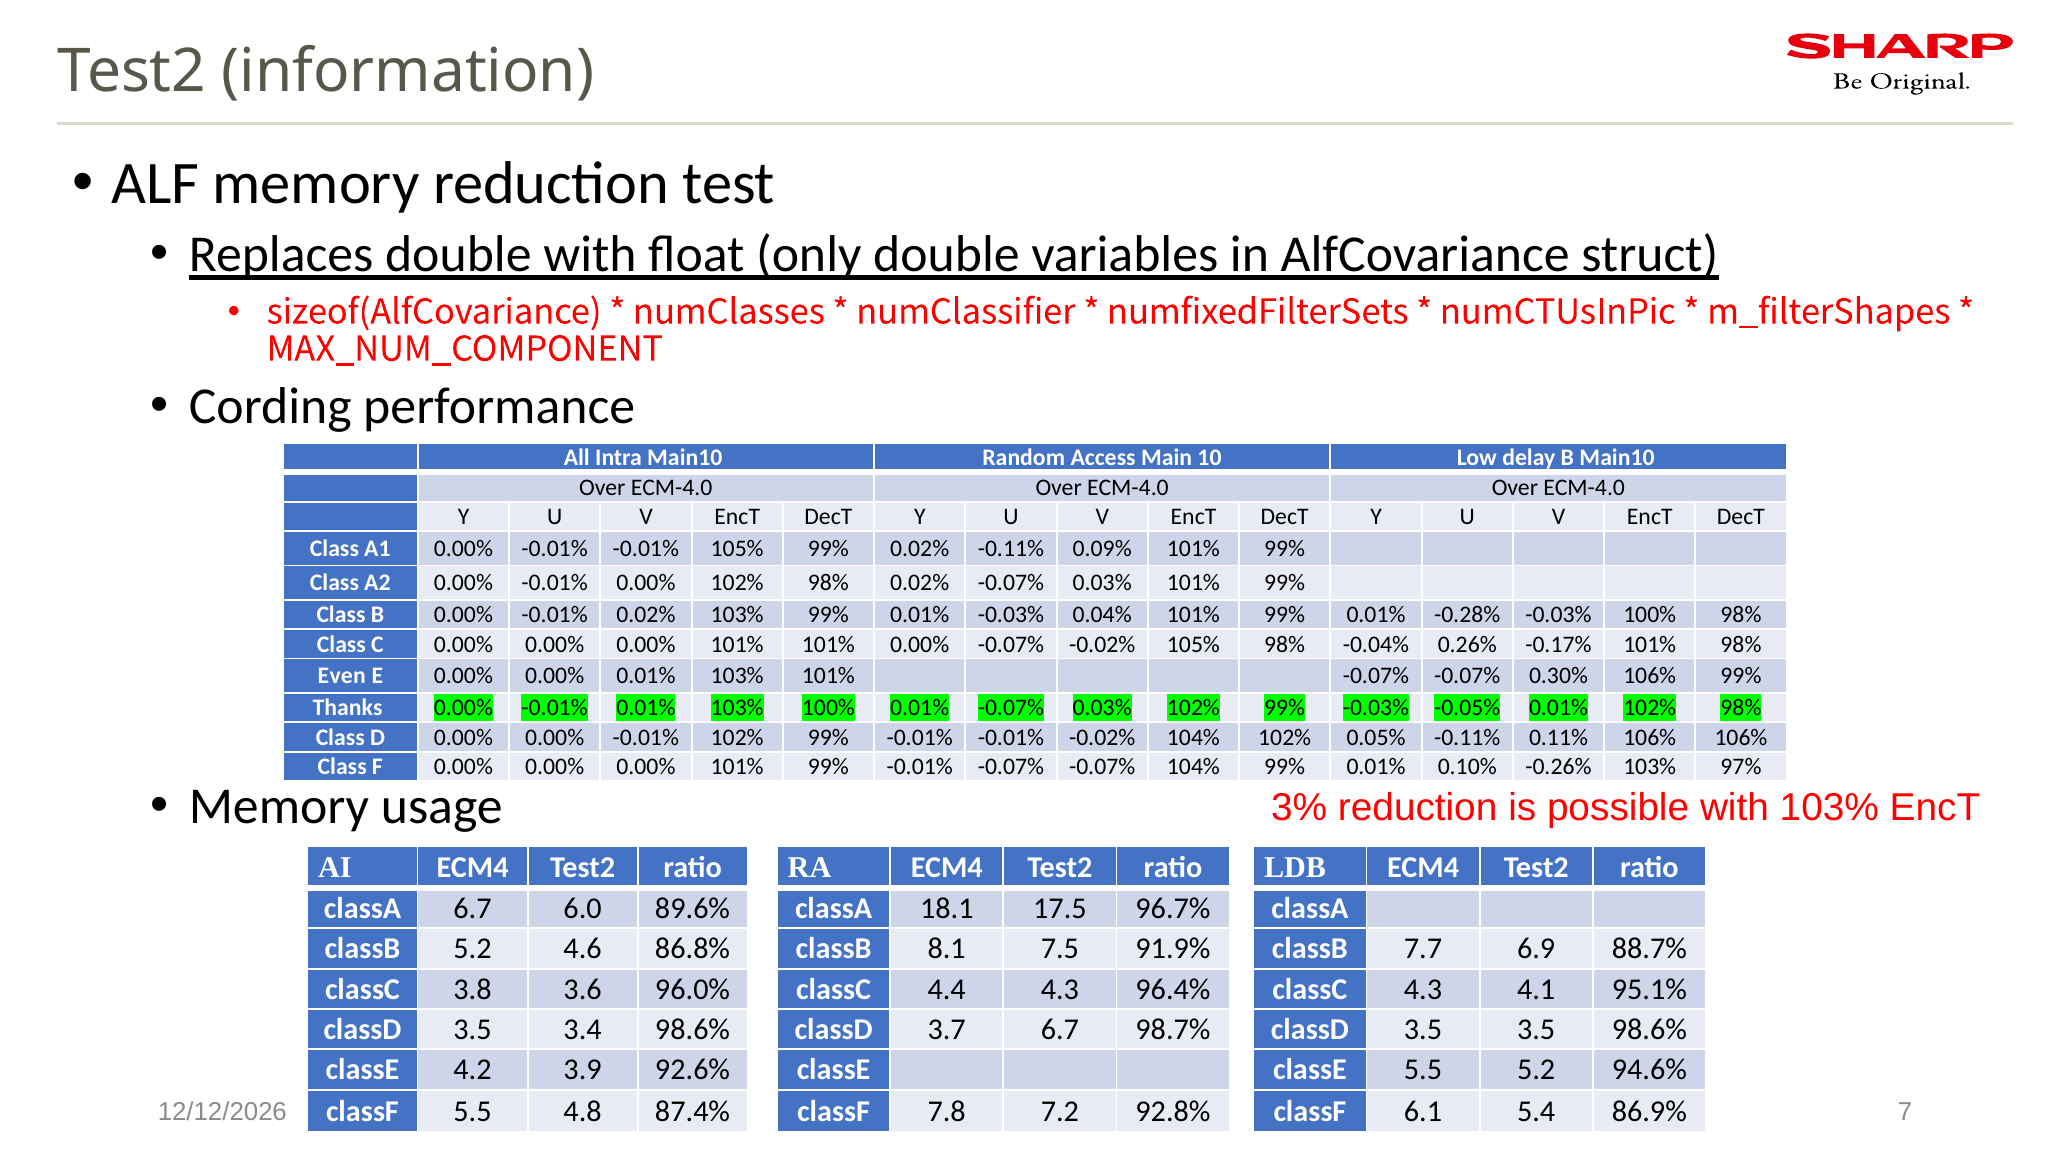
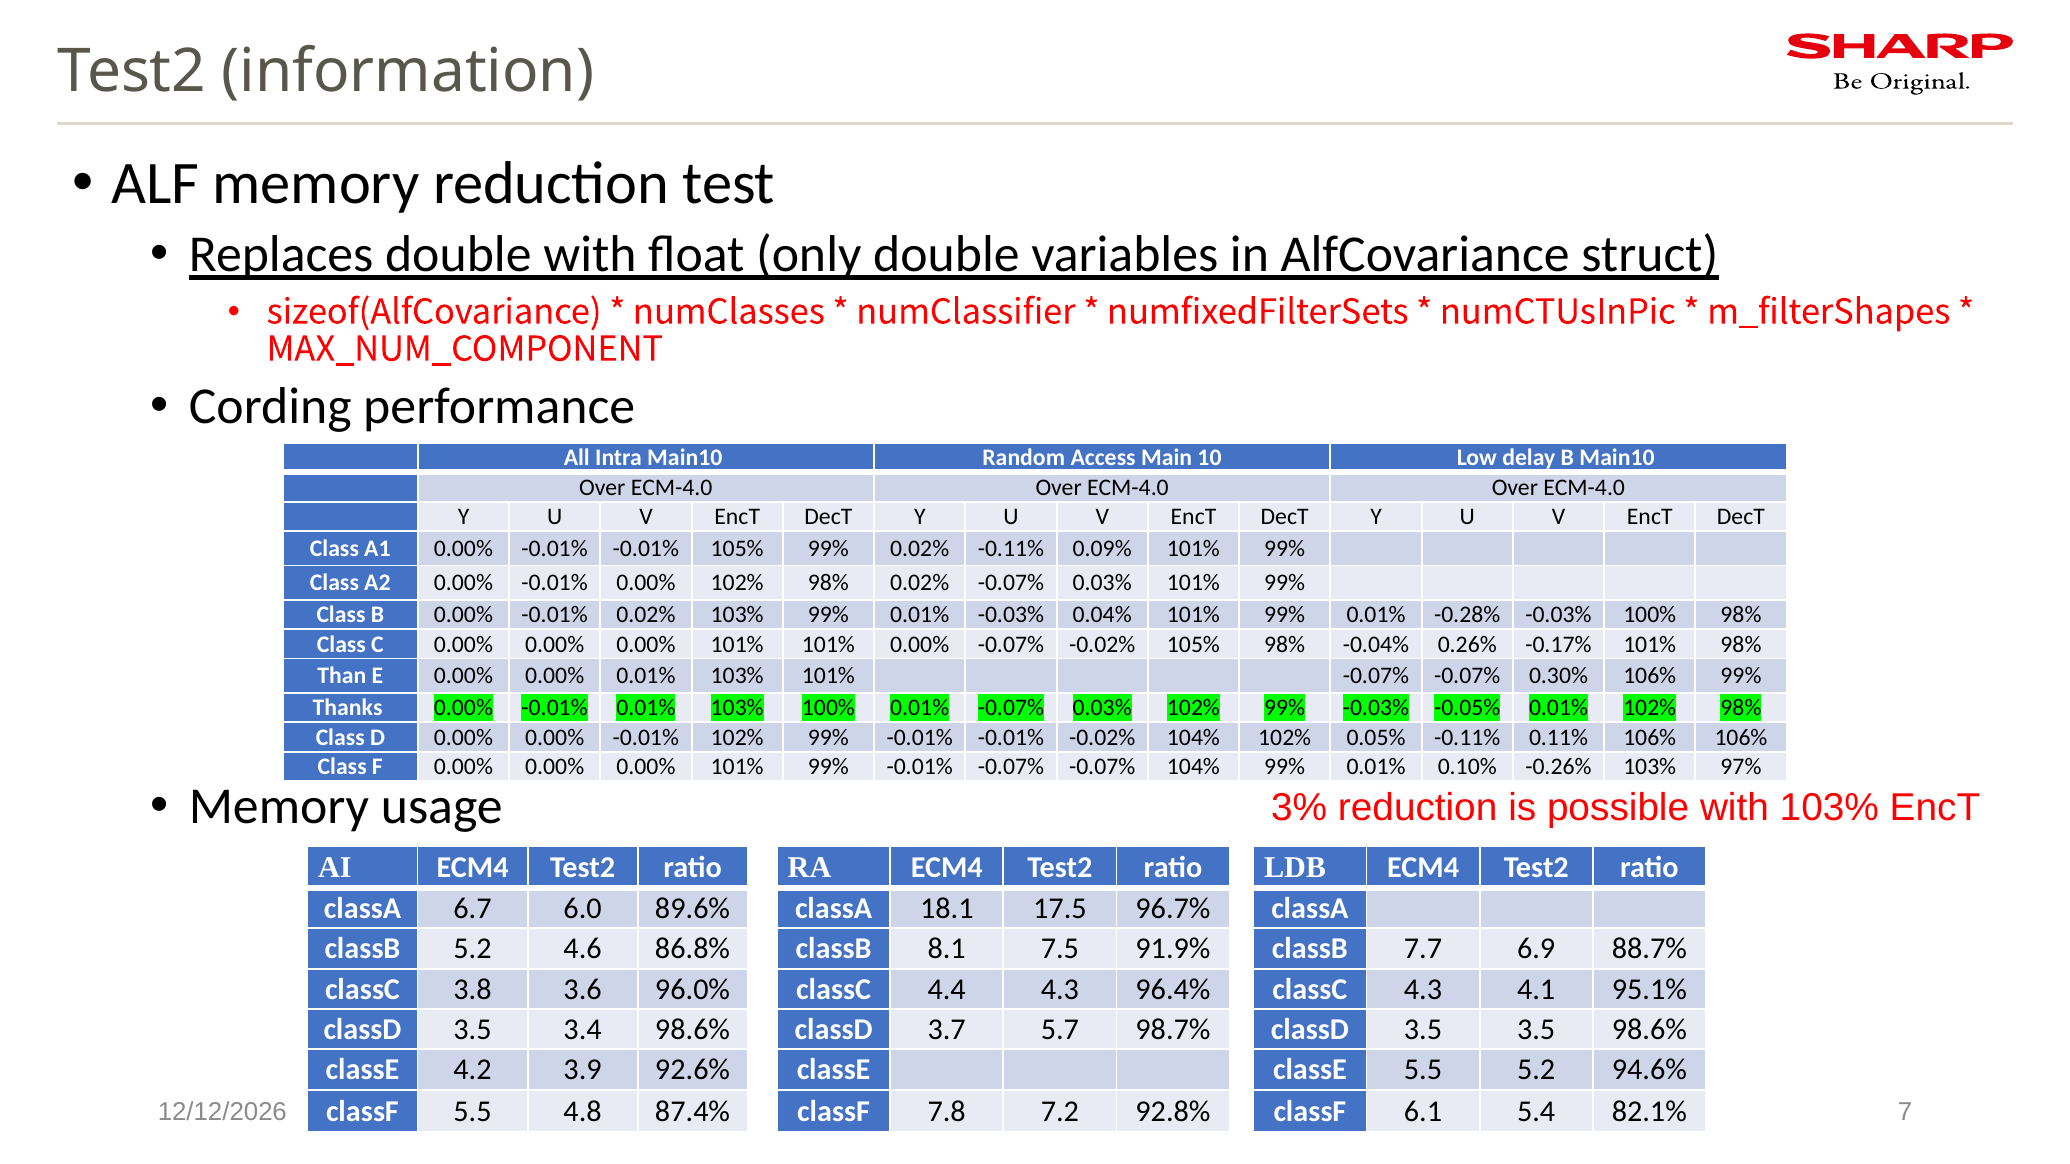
Even: Even -> Than (342, 676)
3.7 6.7: 6.7 -> 5.7 (1060, 1030)
86.9%: 86.9% -> 82.1% (1649, 1111)
